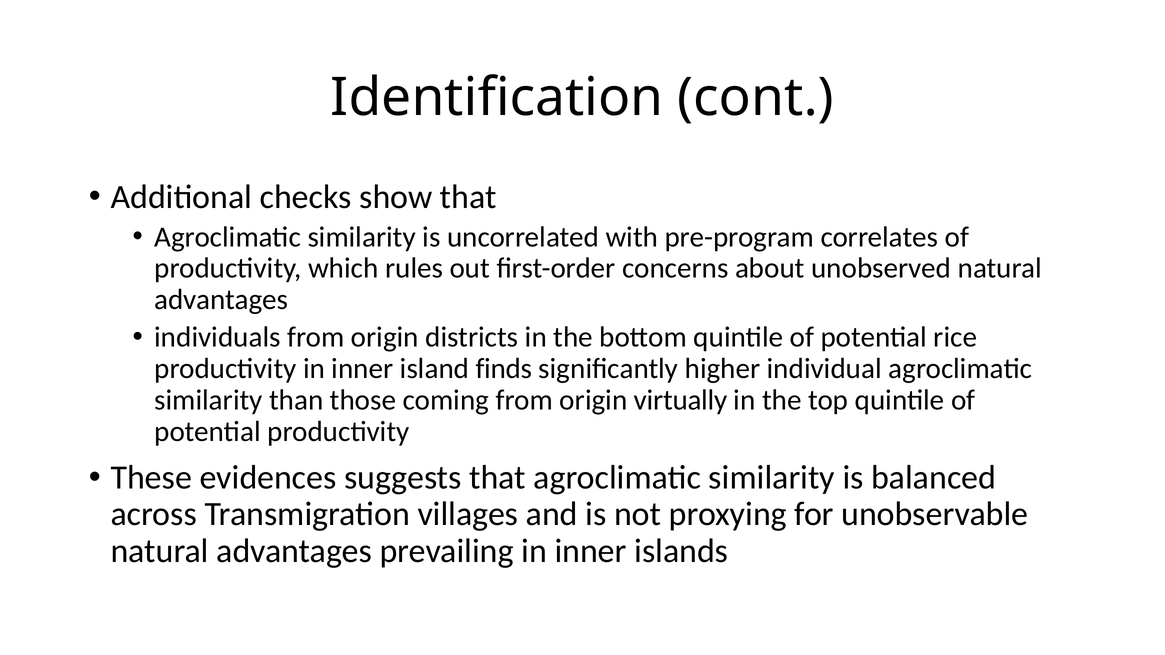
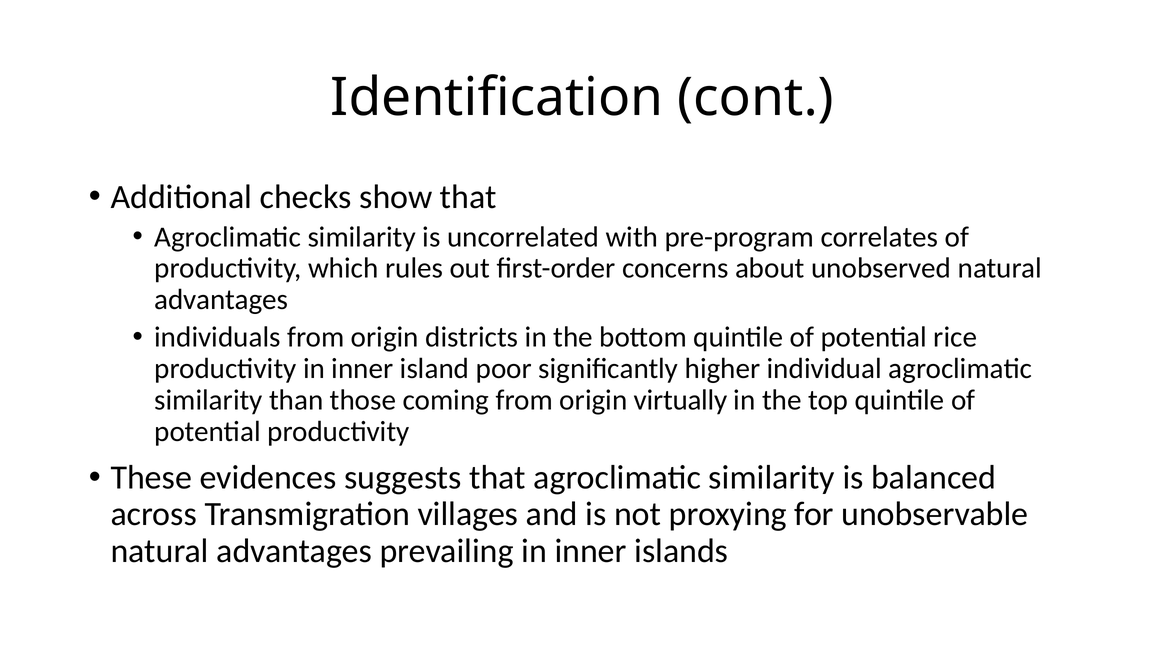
finds: finds -> poor (504, 369)
